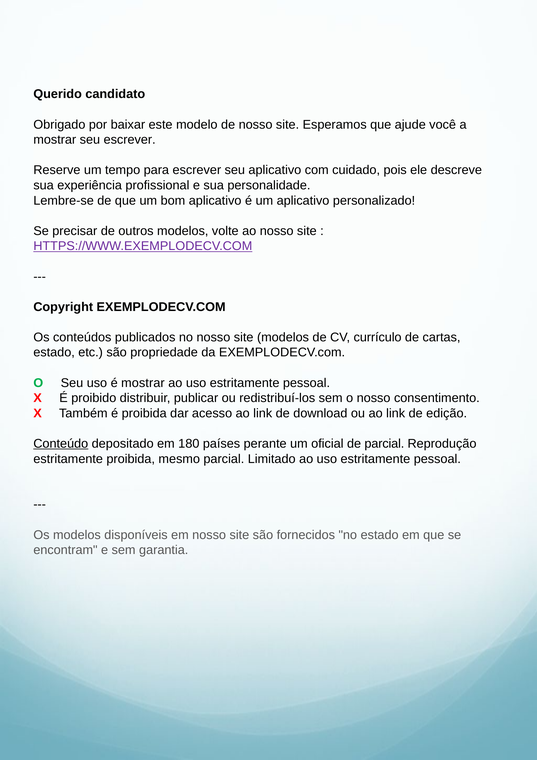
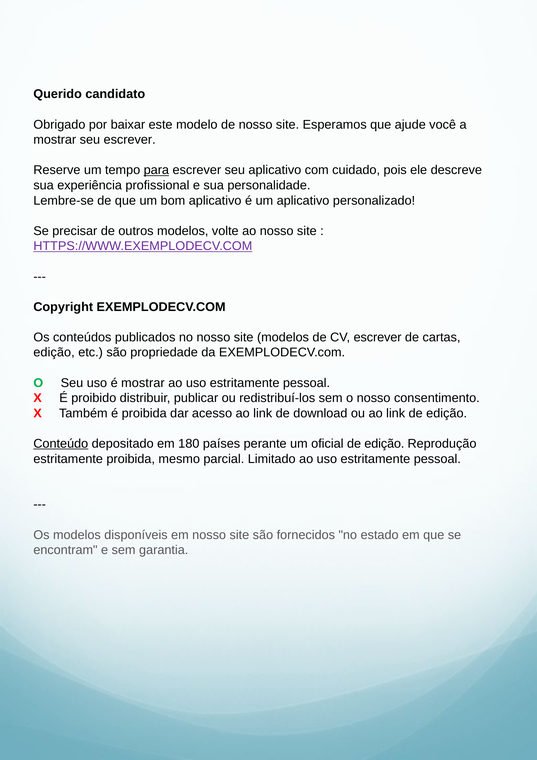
para underline: none -> present (156, 170)
CV currículo: currículo -> escrever (378, 337)
estado: estado -> edição (54, 352)
oficial de parcial: parcial -> edição (384, 444)
